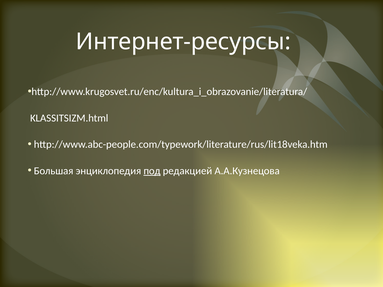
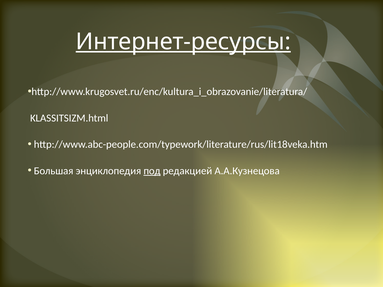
Интернет-ресурсы underline: none -> present (183, 42)
